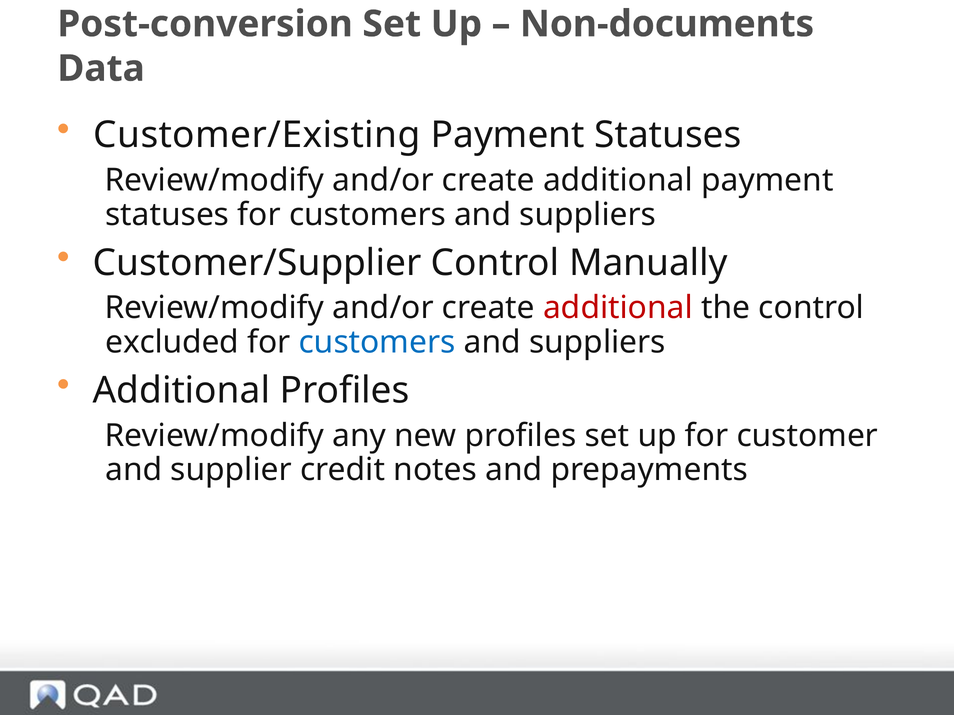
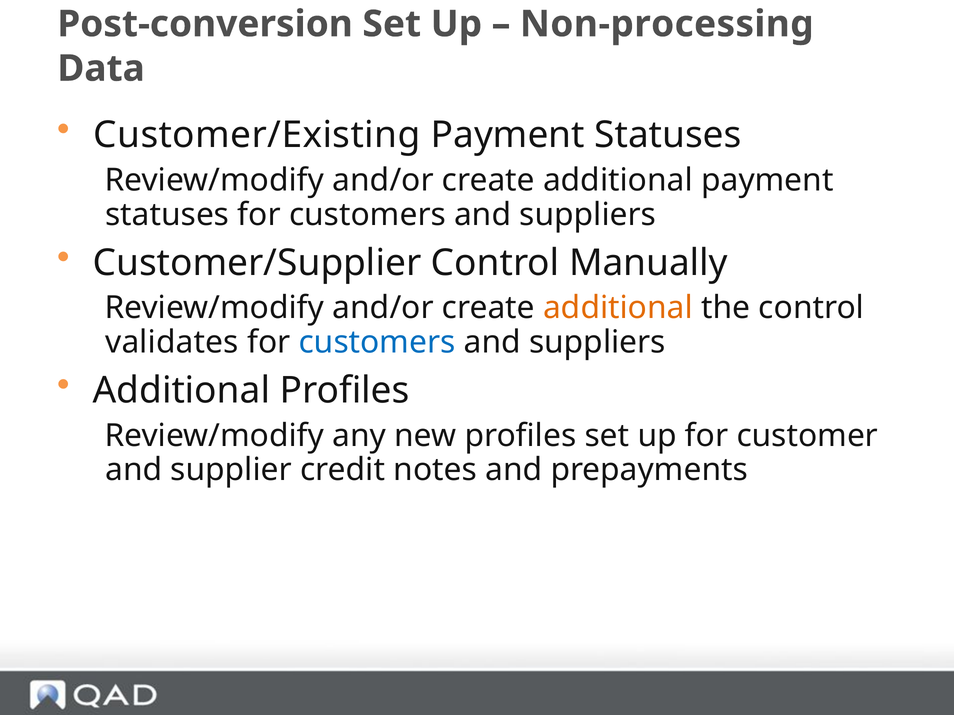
Non-documents: Non-documents -> Non-processing (667, 24)
additional colour: red -> orange (618, 308)
excluded: excluded -> validates (172, 343)
